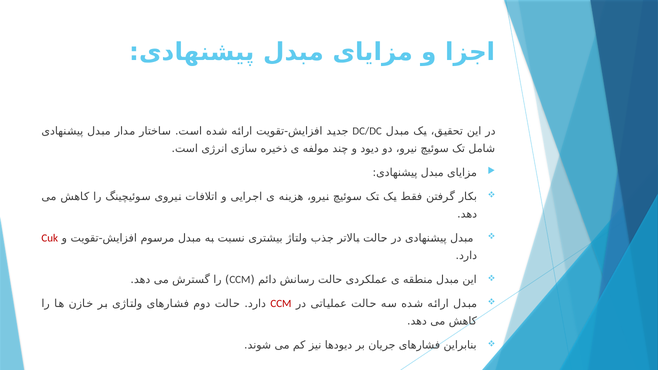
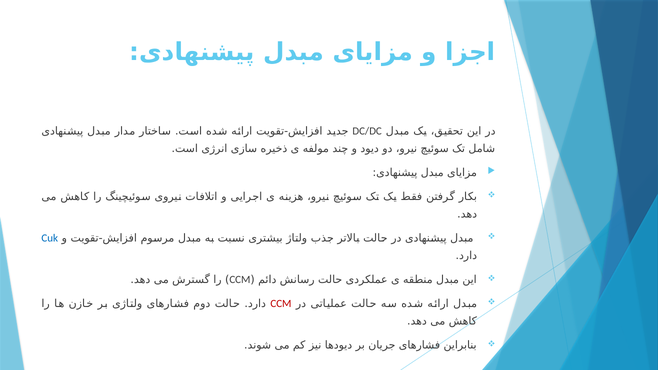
Cuk colour: red -> blue (50, 238)
